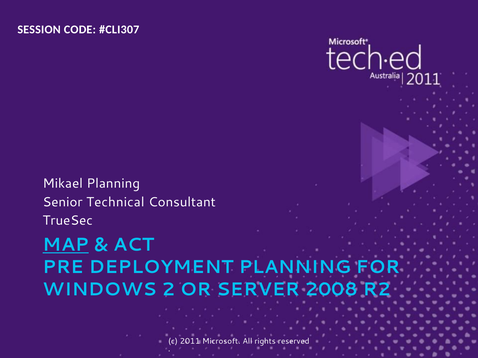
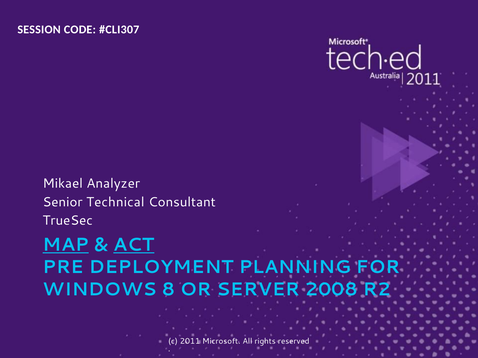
Mikael Planning: Planning -> Analyzer (113, 184)
ACT underline: none -> present (134, 245)
2: 2 -> 8 (168, 290)
